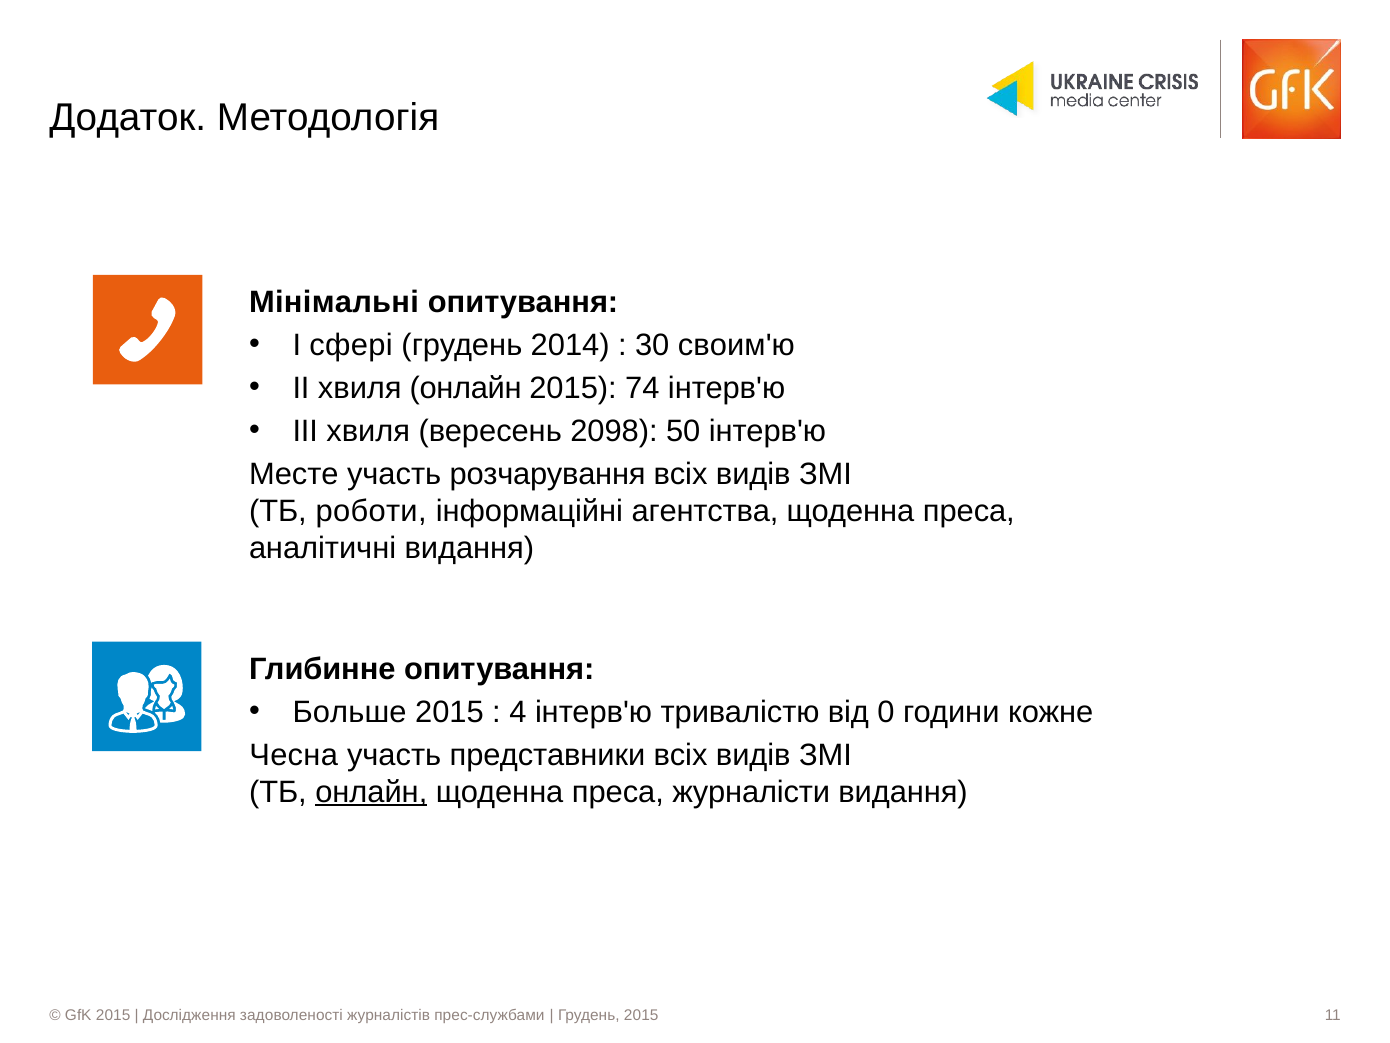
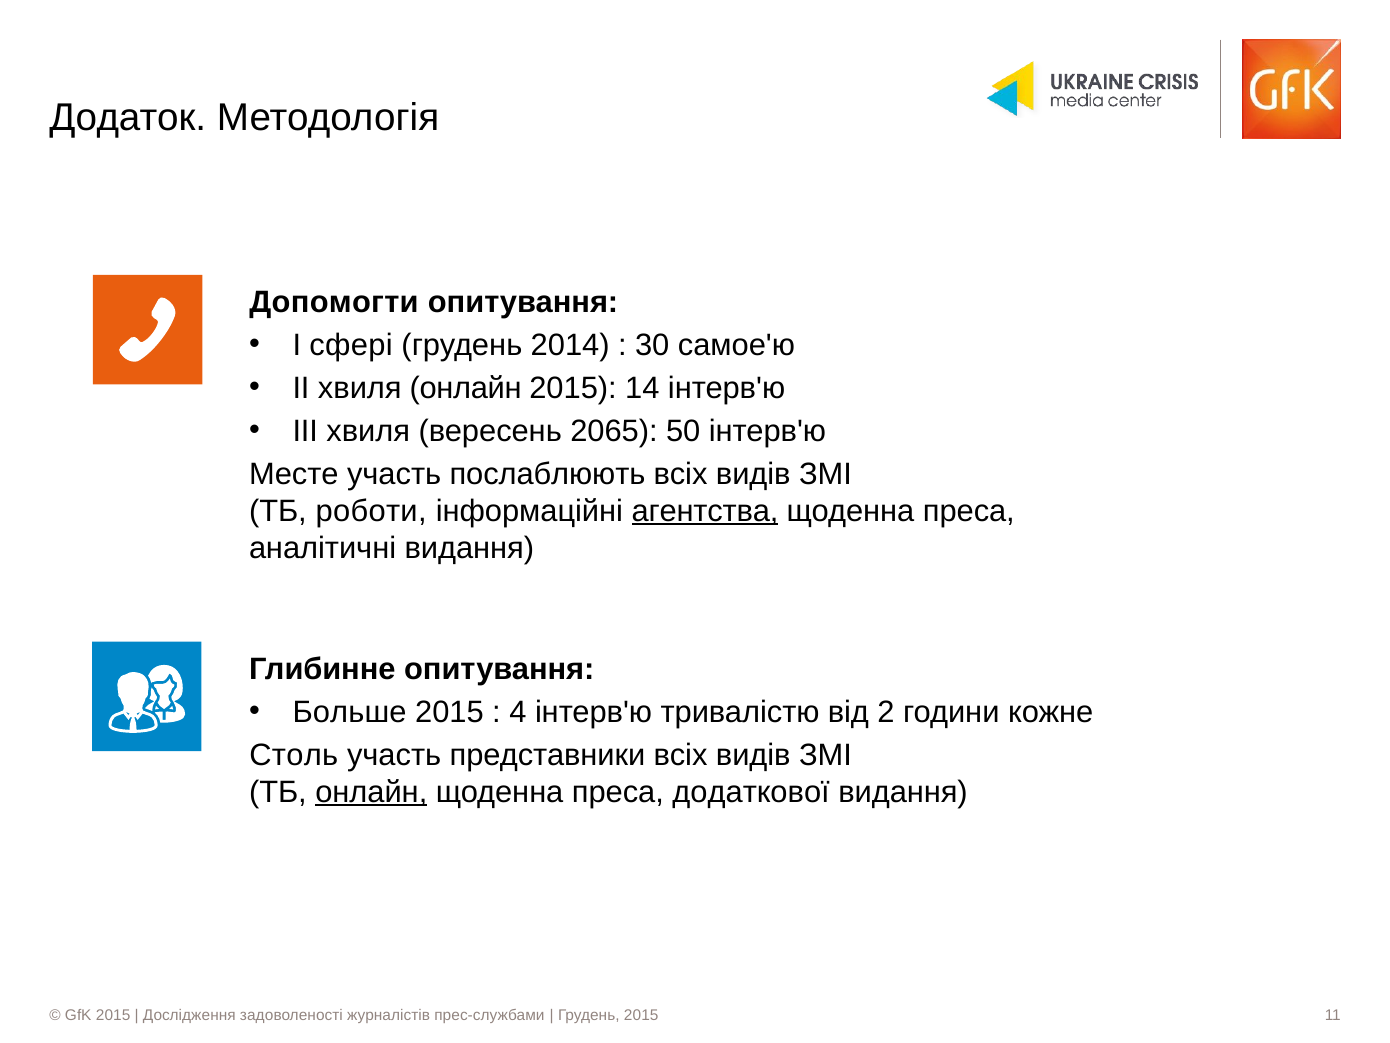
Мінімальні: Мінімальні -> Допомогти (334, 302)
своим'ю: своим'ю -> самое'ю (736, 345)
74: 74 -> 14 (642, 388)
2098: 2098 -> 2065 (614, 431)
розчарування: розчарування -> послаблюють (547, 474)
агентства underline: none -> present (705, 511)
0: 0 -> 2 (886, 712)
Чесна: Чесна -> Столь (294, 755)
журналісти: журналісти -> додаткової (751, 792)
